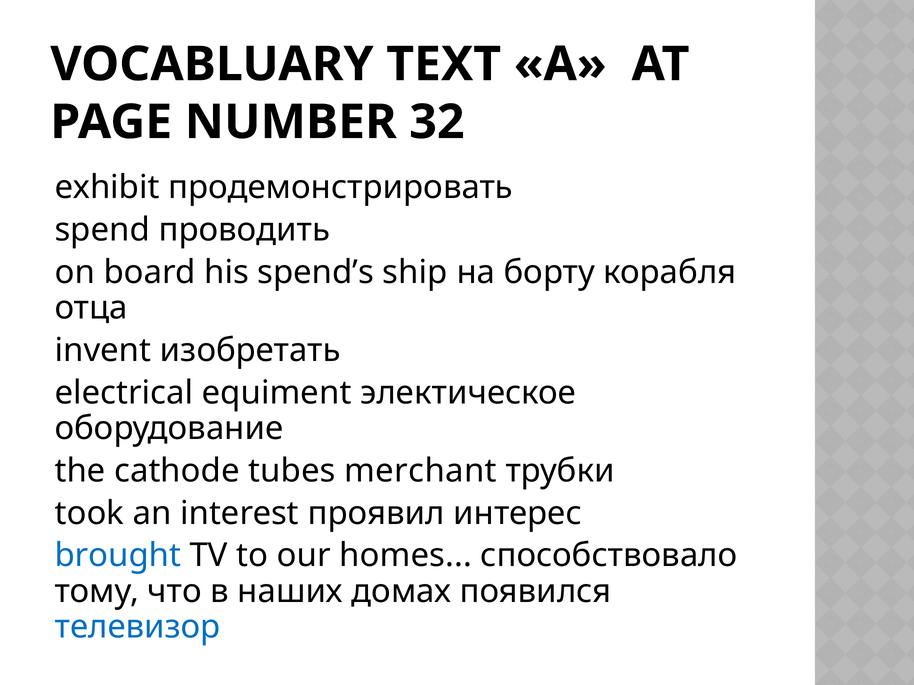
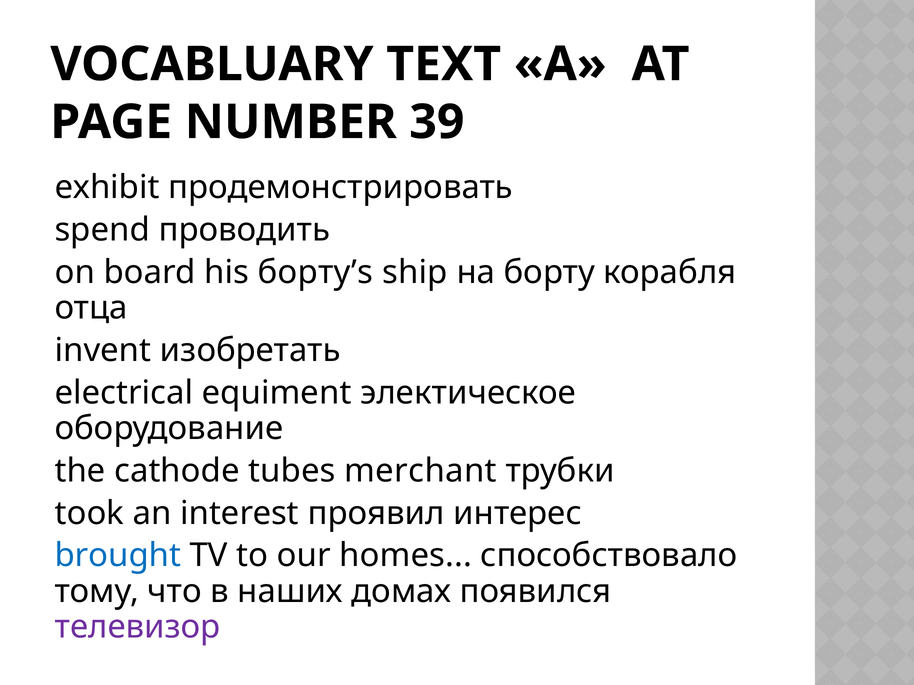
32: 32 -> 39 (437, 122)
spend’s: spend’s -> борту’s (315, 272)
телевизор colour: blue -> purple (138, 627)
